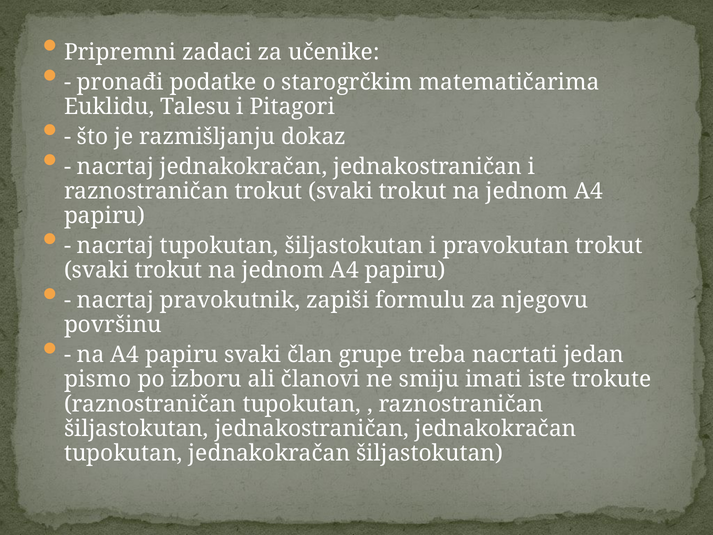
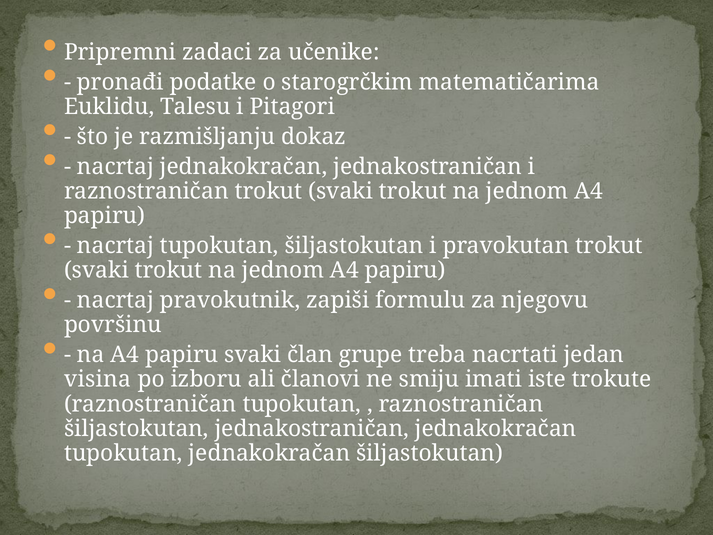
pismo: pismo -> visina (98, 379)
